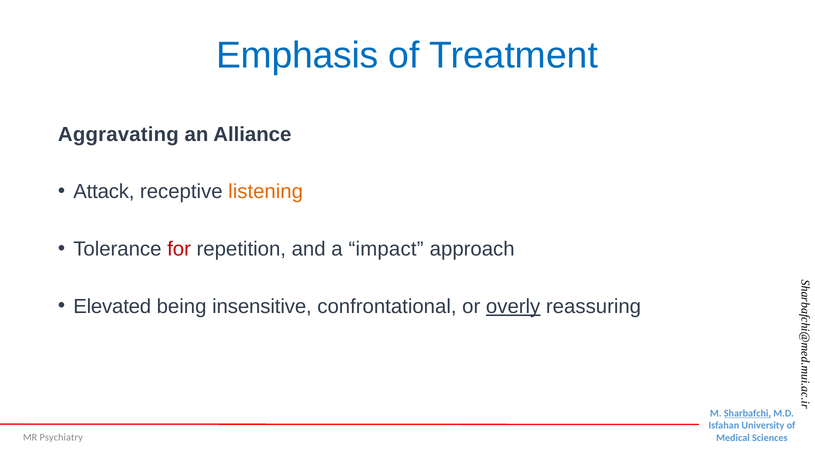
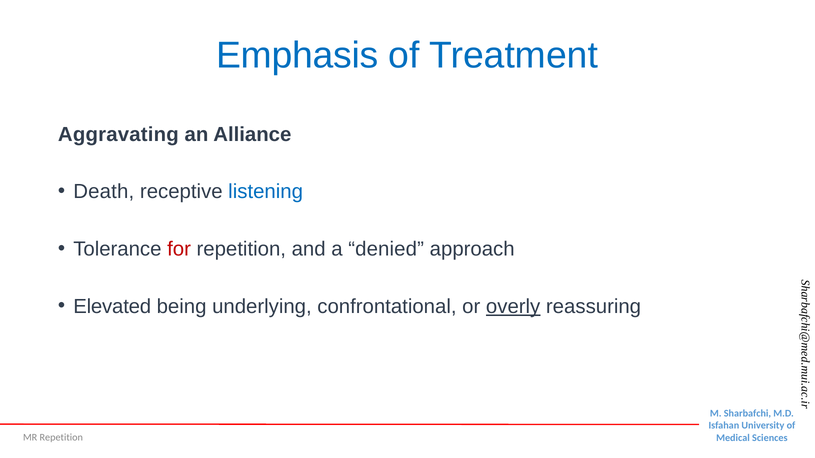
Attack: Attack -> Death (104, 192)
listening colour: orange -> blue (266, 192)
impact: impact -> denied (386, 249)
insensitive: insensitive -> underlying (262, 307)
Sharbafchi underline: present -> none (747, 414)
MR Psychiatry: Psychiatry -> Repetition (61, 438)
